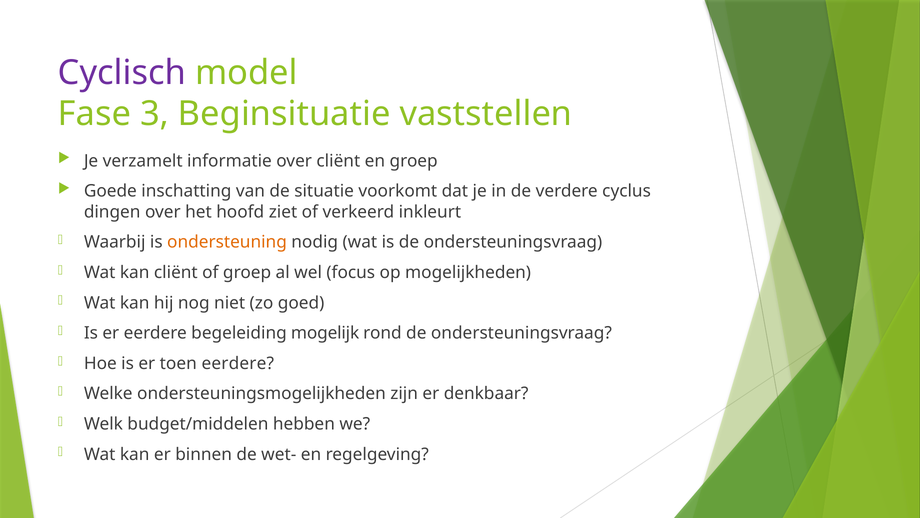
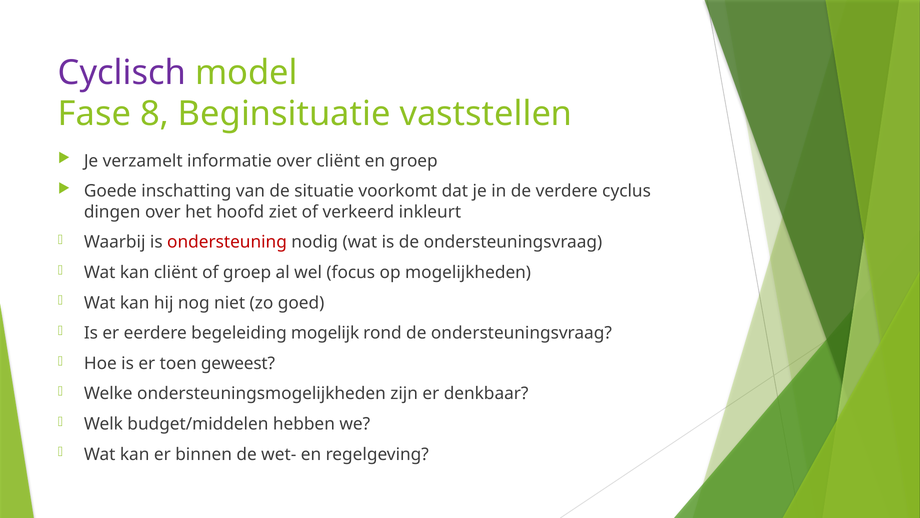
3: 3 -> 8 (155, 114)
ondersteuning colour: orange -> red (227, 242)
toen eerdere: eerdere -> geweest (238, 363)
